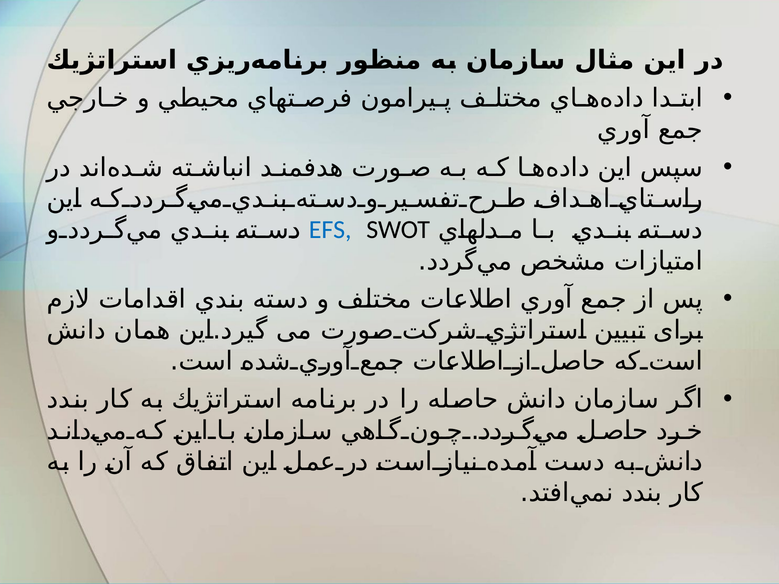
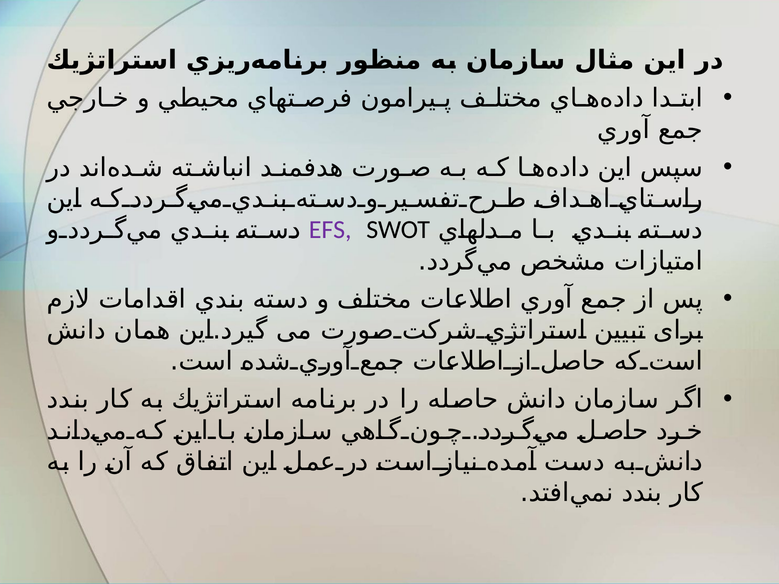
EFS colour: blue -> purple (330, 230)
